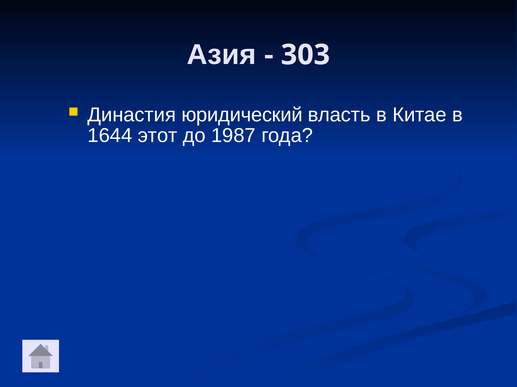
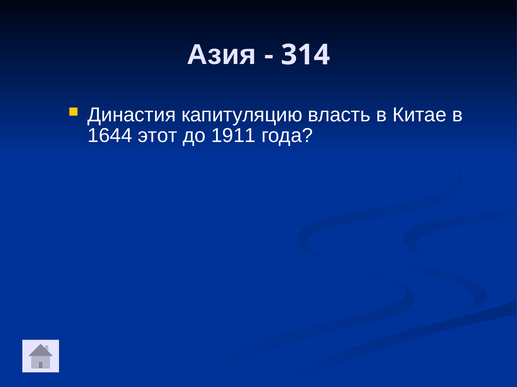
303: 303 -> 314 (305, 55)
юридический: юридический -> капитуляцию (242, 115)
1987: 1987 -> 1911 (233, 136)
